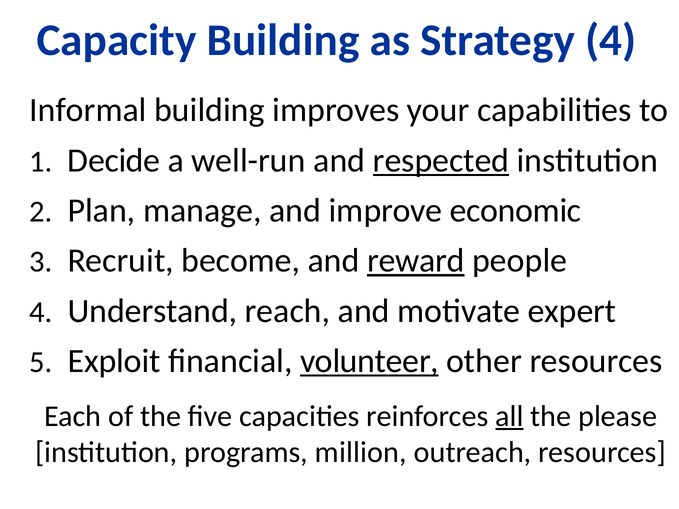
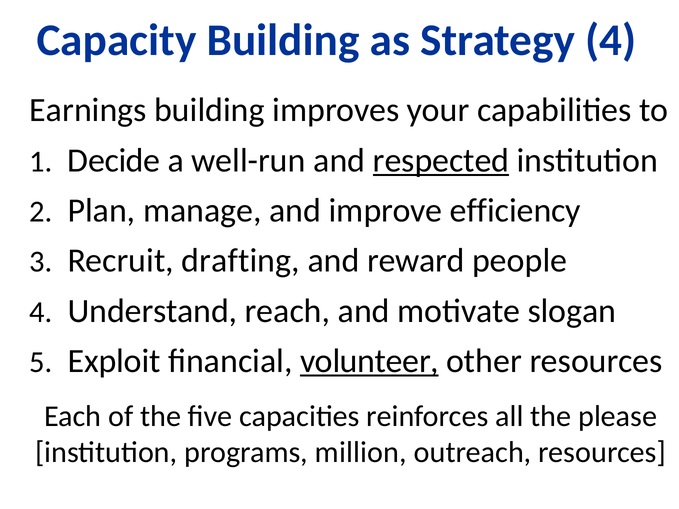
Informal: Informal -> Earnings (88, 110)
economic: economic -> efficiency (515, 211)
become: become -> drafting (241, 261)
reward underline: present -> none (416, 261)
expert: expert -> slogan (572, 311)
all underline: present -> none (509, 416)
